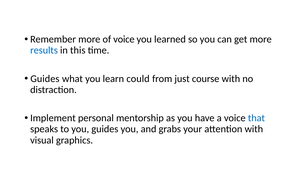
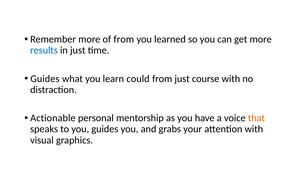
of voice: voice -> from (124, 39)
in this: this -> just (78, 50)
Implement: Implement -> Actionable (53, 118)
that colour: blue -> orange (256, 118)
